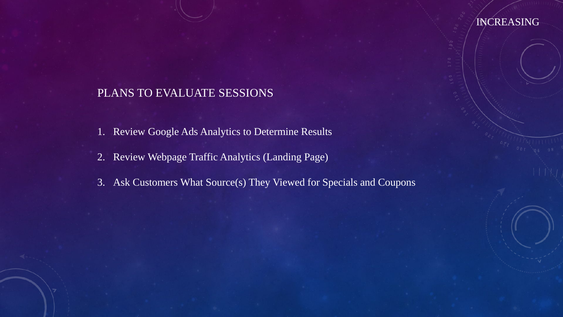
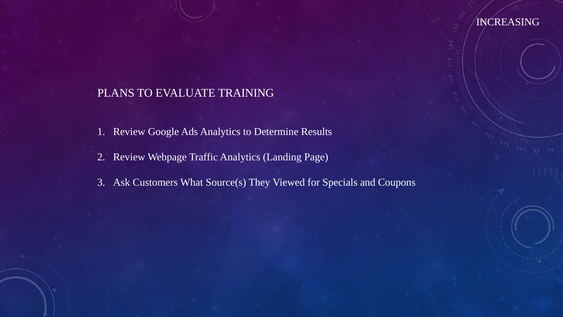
SESSIONS: SESSIONS -> TRAINING (246, 93)
